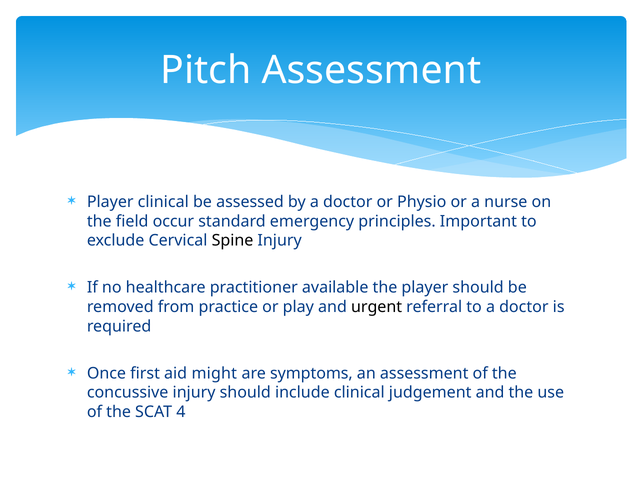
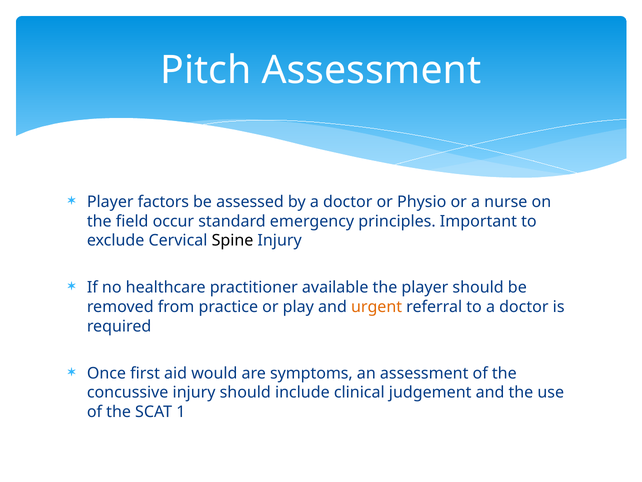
Player clinical: clinical -> factors (163, 202)
urgent colour: black -> orange (377, 307)
might: might -> would (214, 373)
4: 4 -> 1 (181, 411)
